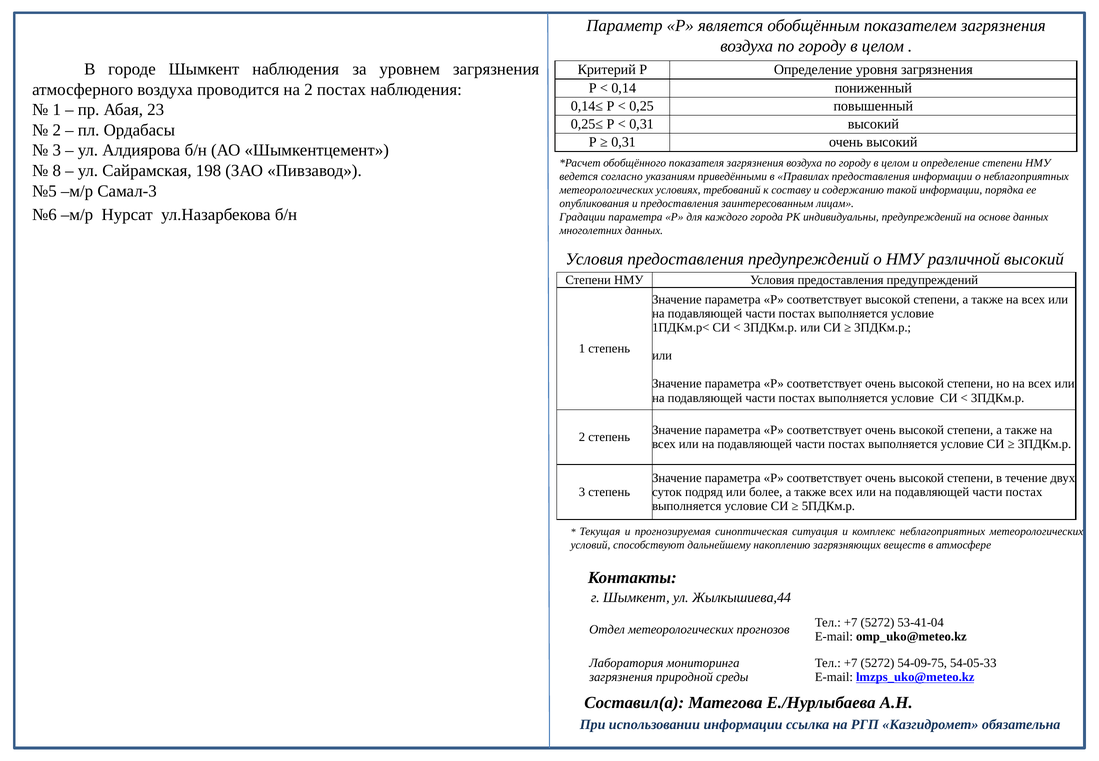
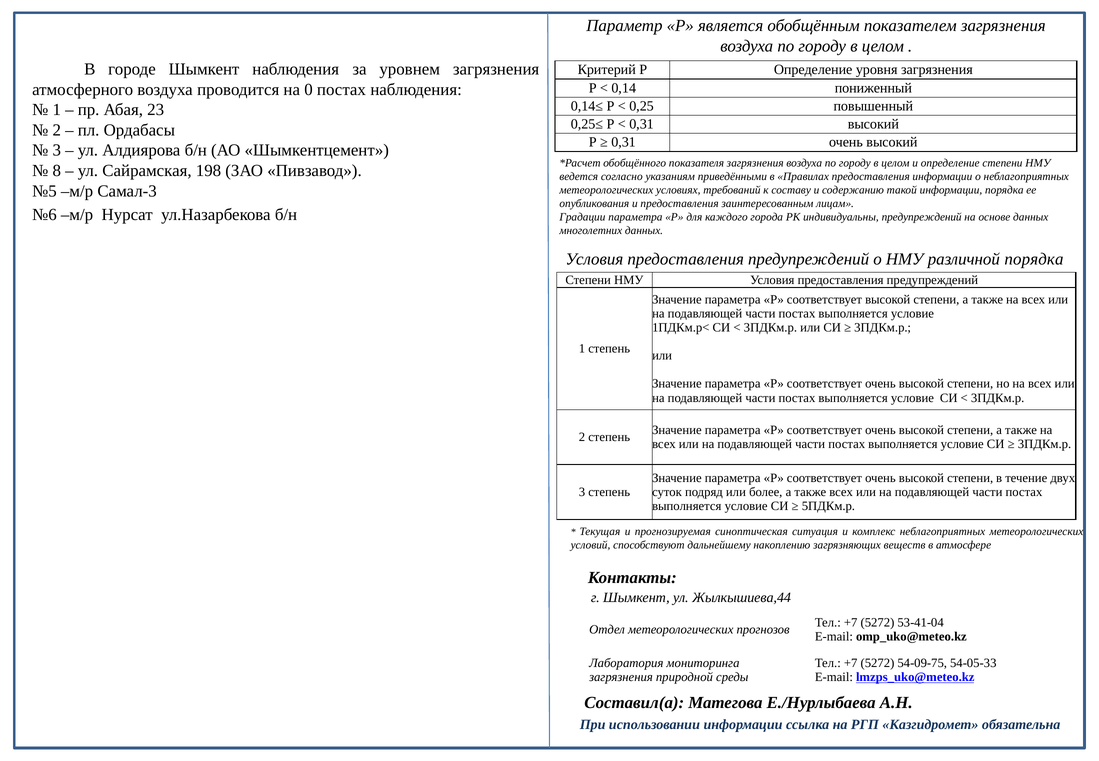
на 2: 2 -> 0 (308, 89)
различной высокий: высокий -> порядка (1034, 259)
